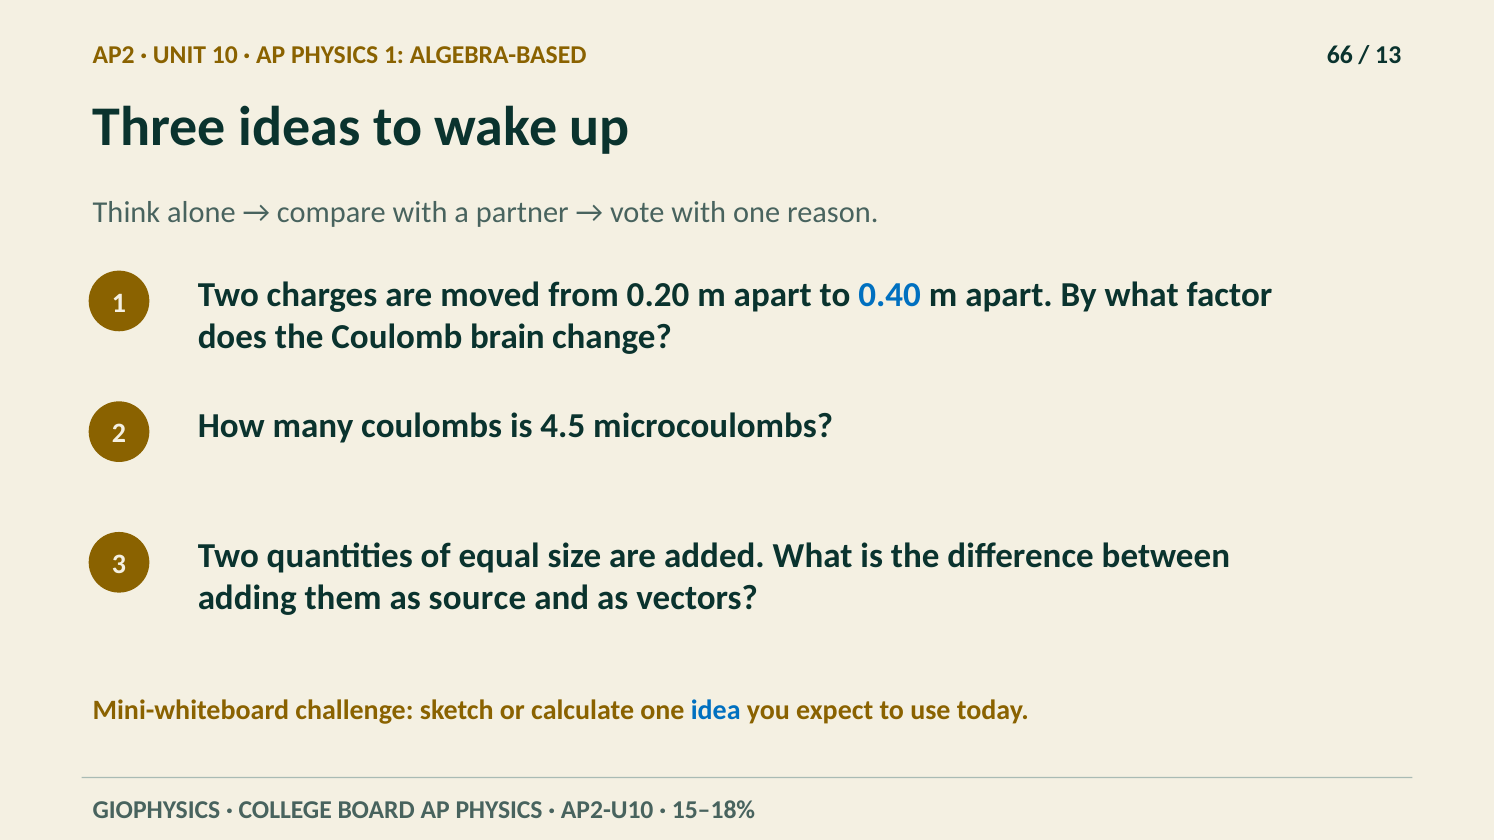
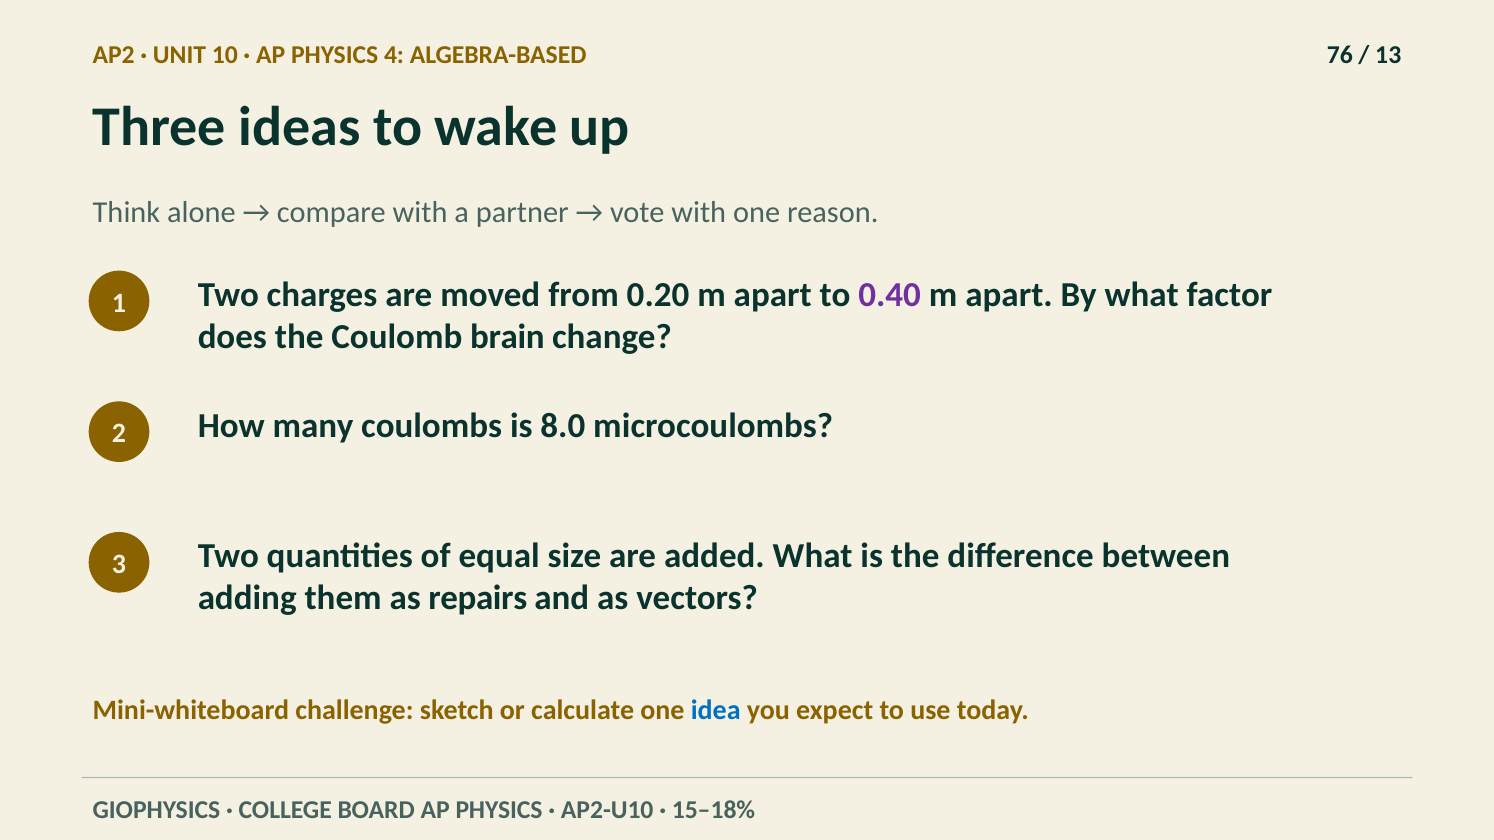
PHYSICS 1: 1 -> 4 (394, 55)
66: 66 -> 76 (1340, 55)
0.40 colour: blue -> purple (890, 295)
4.5: 4.5 -> 8.0 (563, 426)
source: source -> repairs (478, 599)
